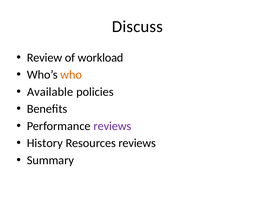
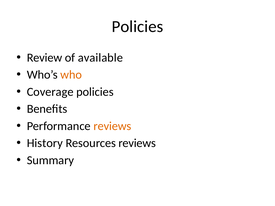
Discuss: Discuss -> Policies (137, 27)
workload: workload -> available (100, 58)
Available: Available -> Coverage (50, 92)
reviews colour: purple -> orange (112, 126)
